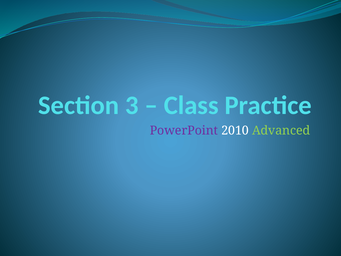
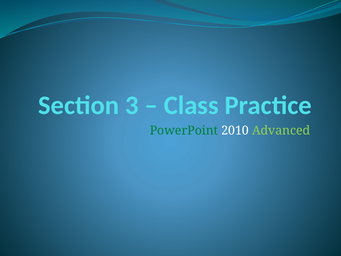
PowerPoint colour: purple -> green (184, 130)
